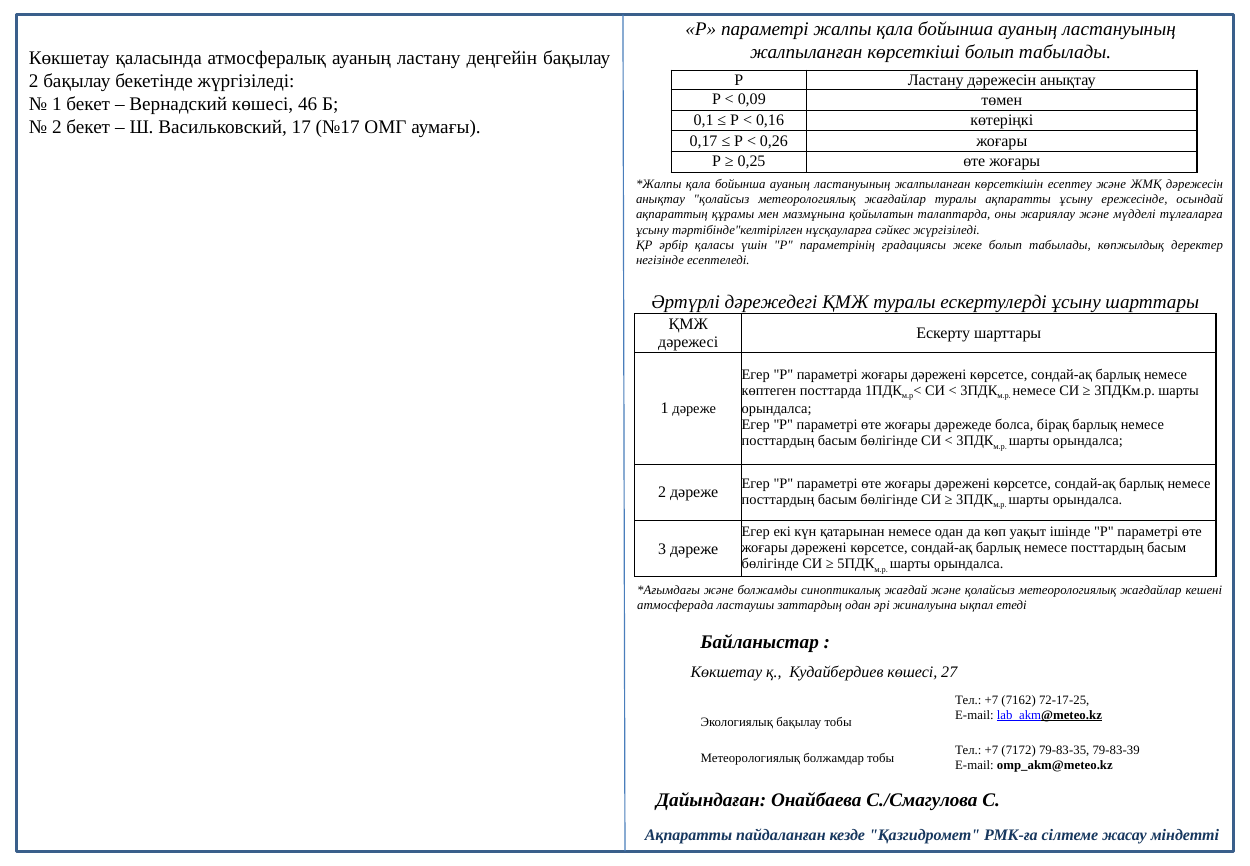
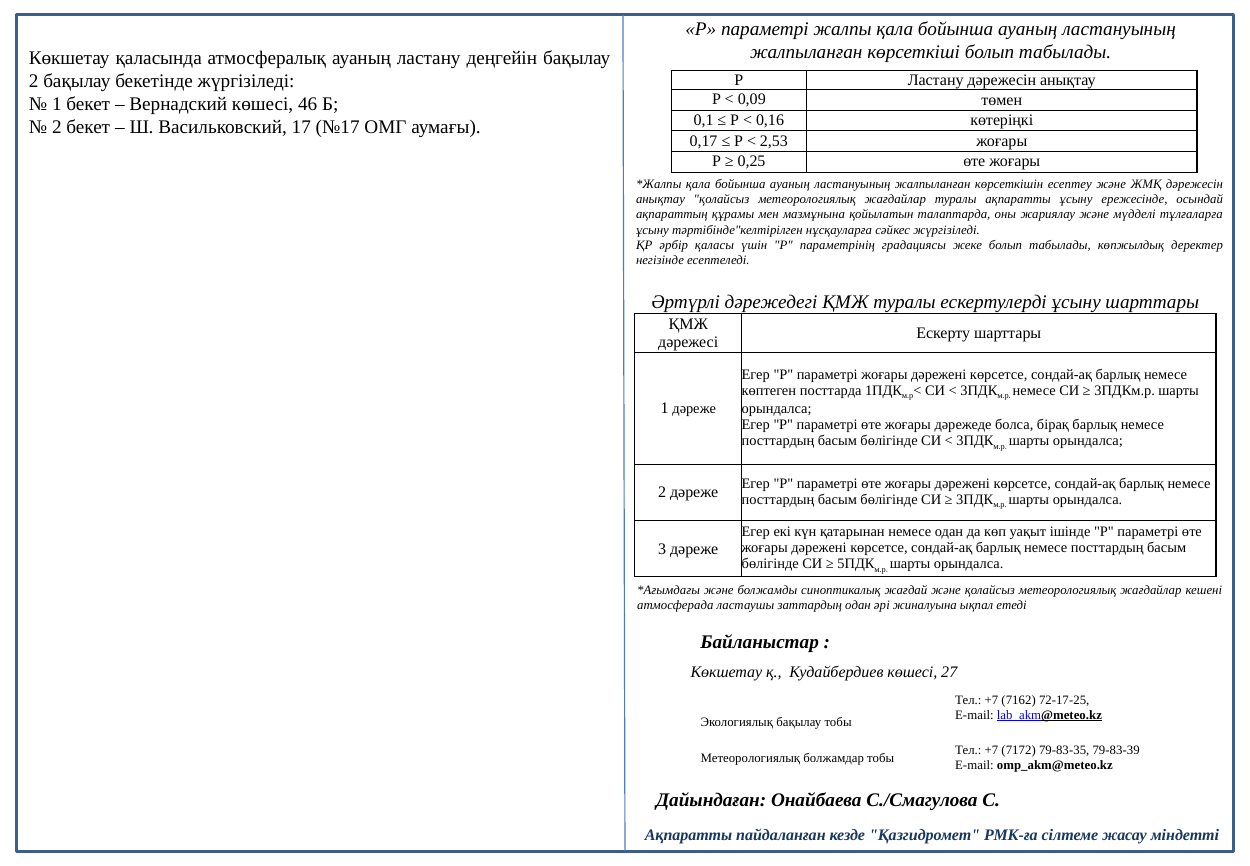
0,26: 0,26 -> 2,53 (774, 141)
